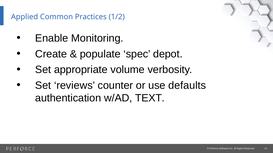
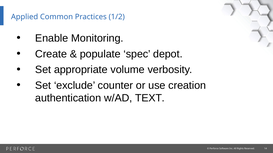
reviews: reviews -> exclude (75, 86)
defaults: defaults -> creation (187, 86)
